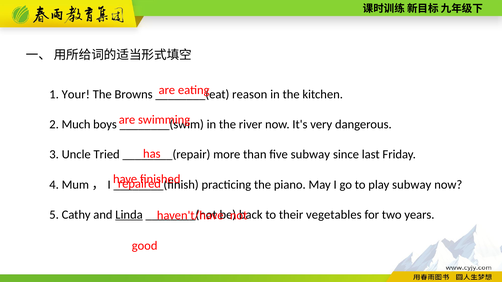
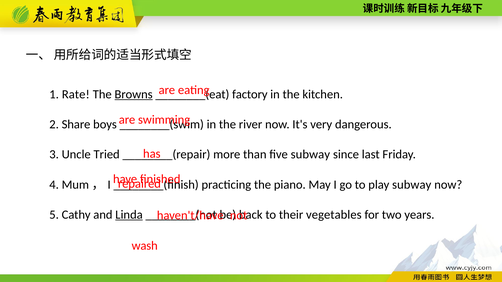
Your: Your -> Rate (76, 94)
Browns underline: none -> present (134, 94)
reason: reason -> factory (250, 94)
Much: Much -> Share (76, 125)
good: good -> wash (145, 246)
